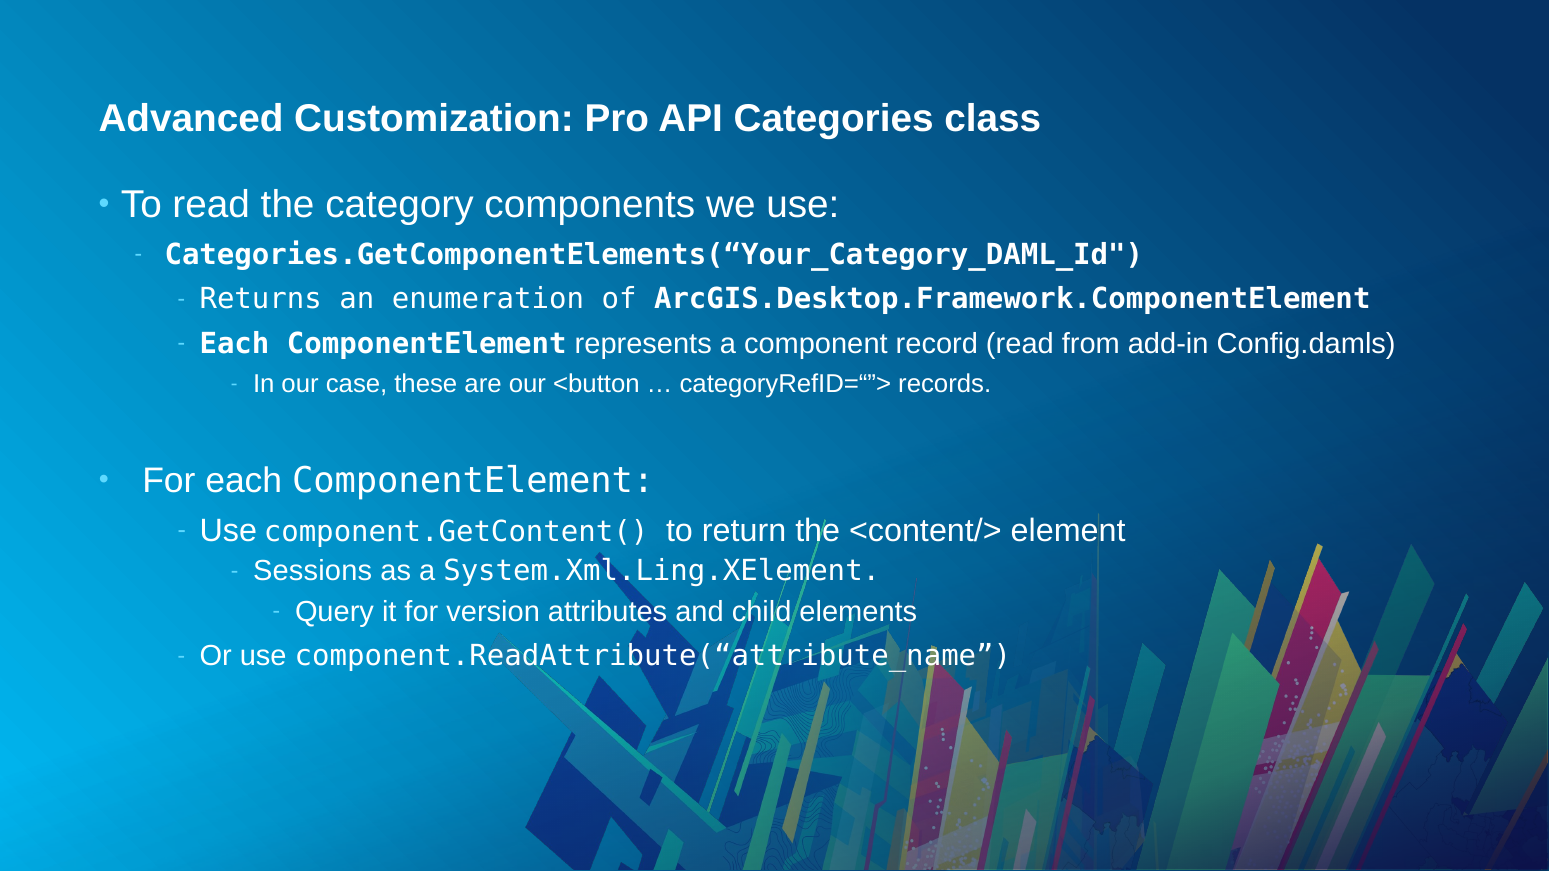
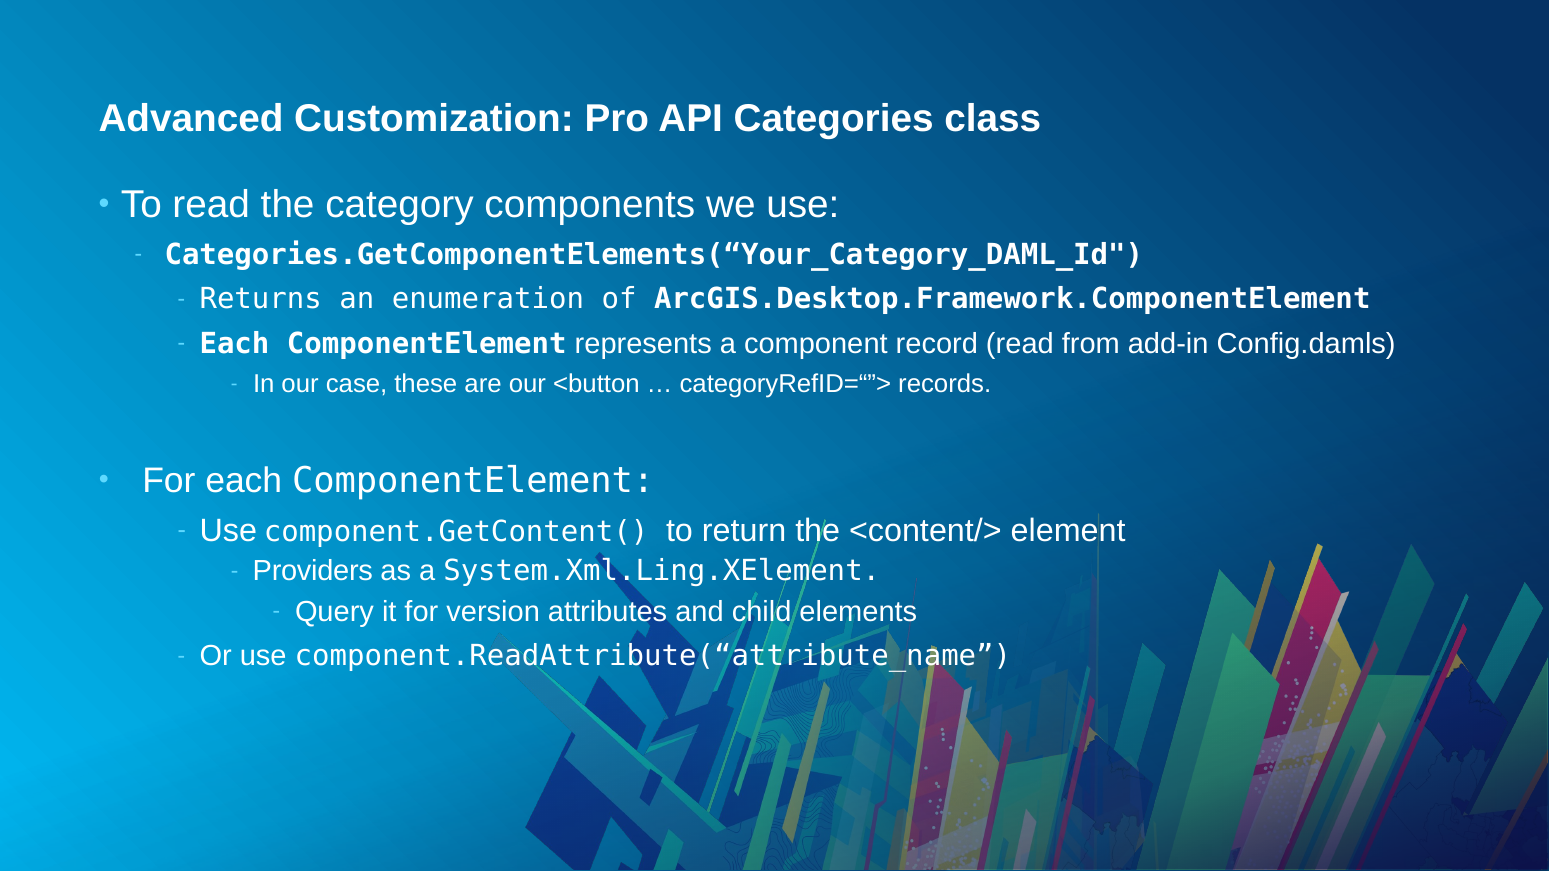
Sessions: Sessions -> Providers (313, 572)
